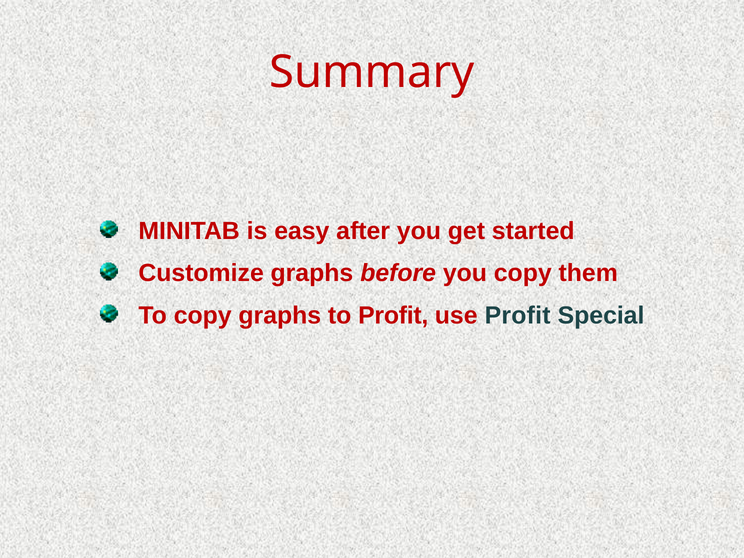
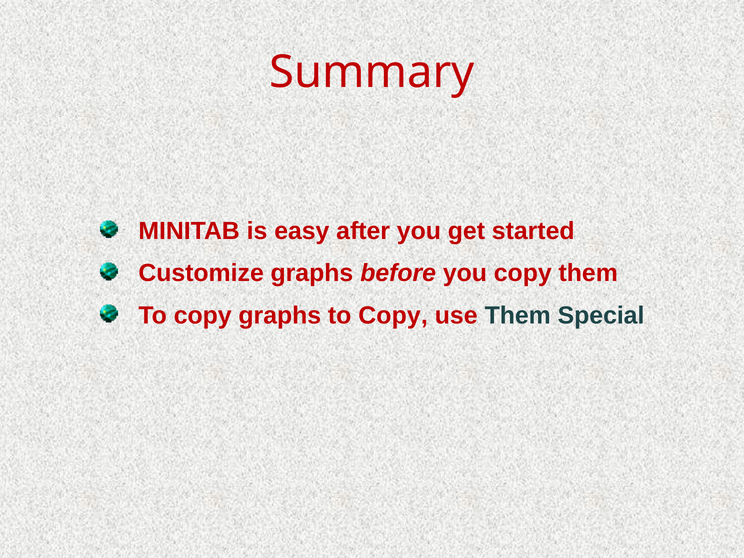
graphs to Profit: Profit -> Copy (393, 315)
use Profit: Profit -> Them (518, 315)
